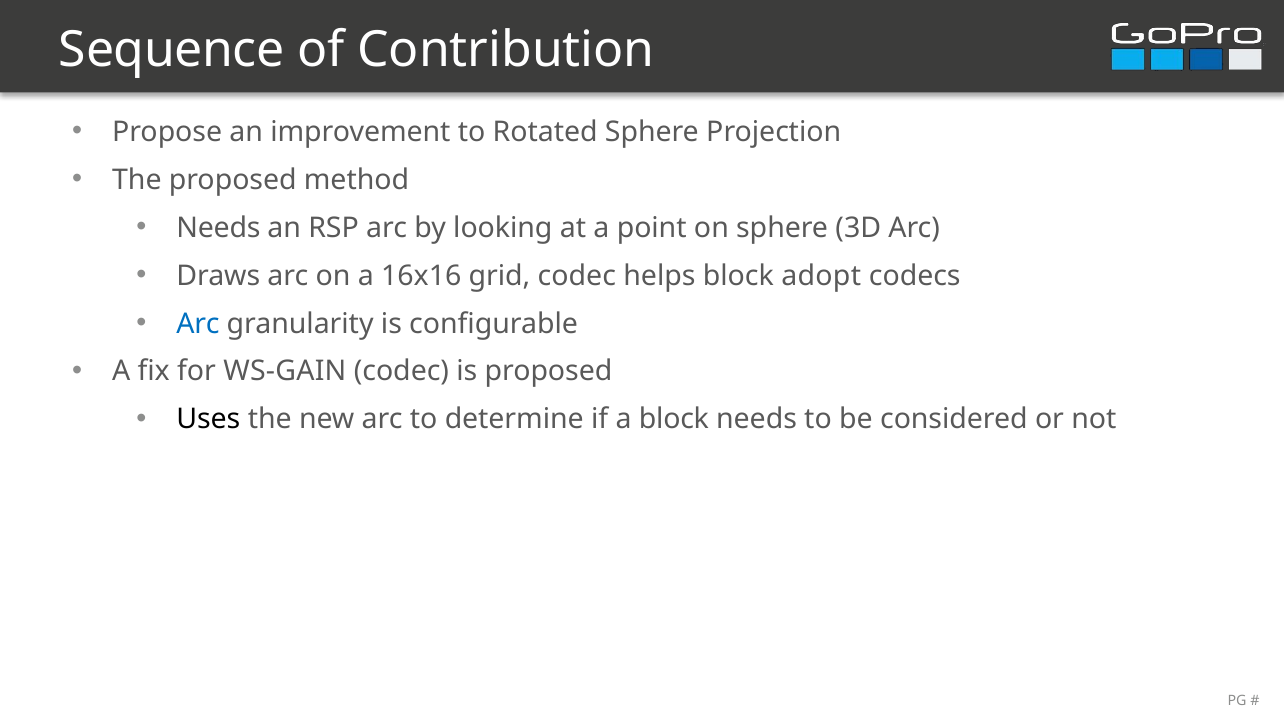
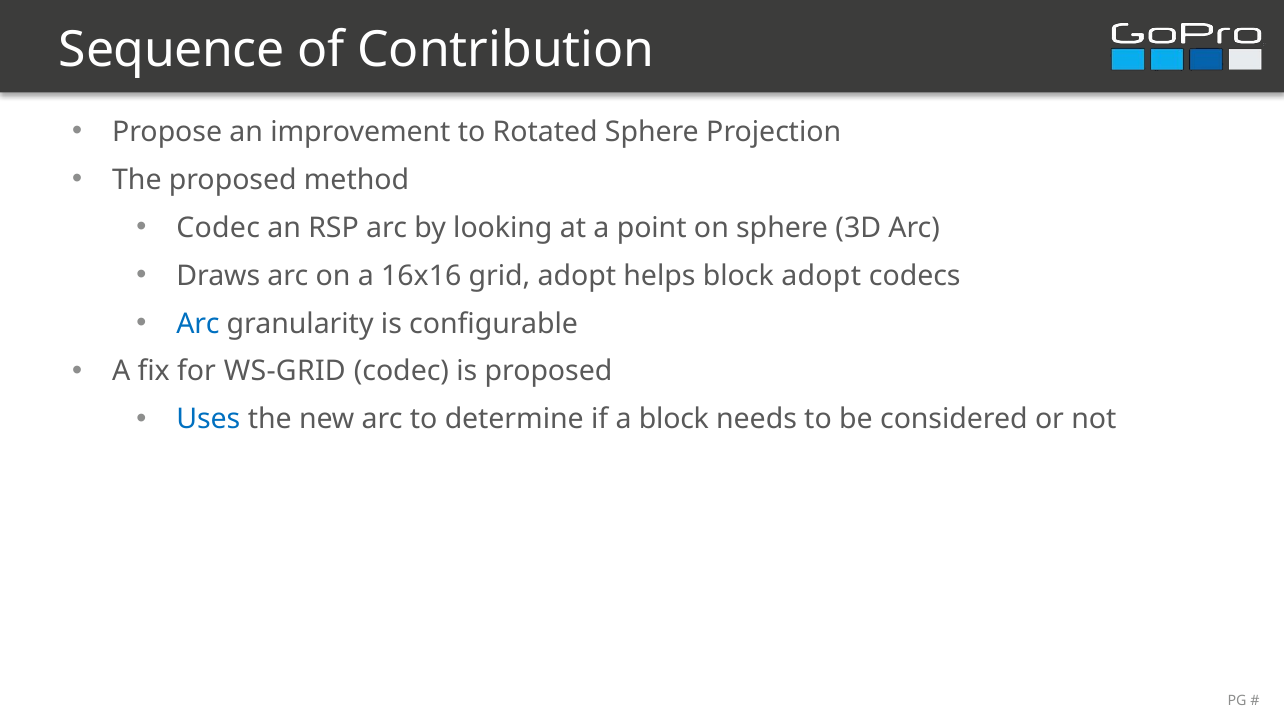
Needs: Needs -> Codec (218, 228)
grid codec: codec -> adopt (577, 276)
WS-GAIN: WS-GAIN -> WS-GRID (285, 372)
Uses colour: black -> blue (208, 420)
